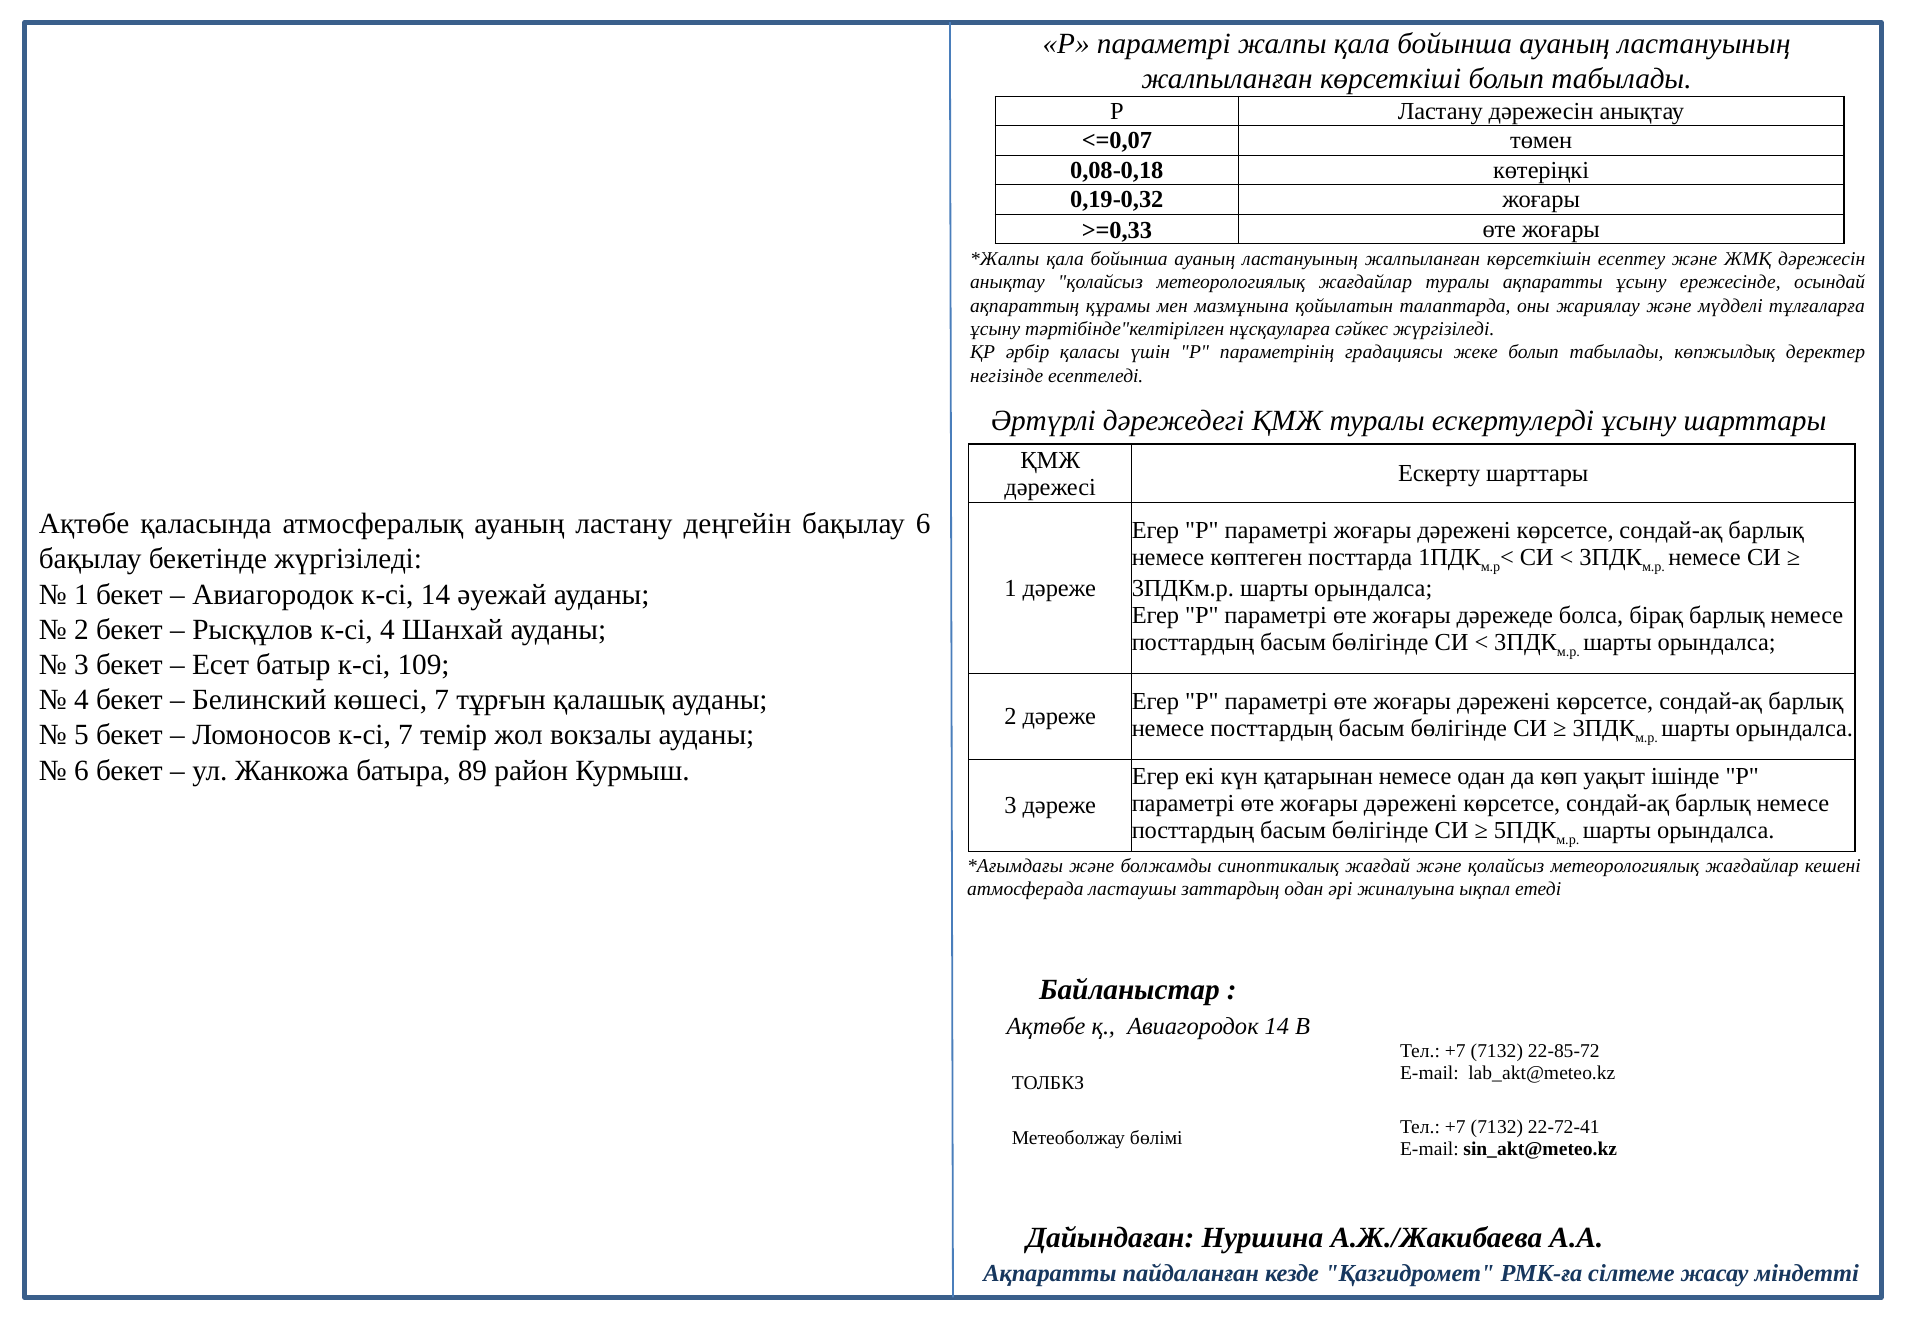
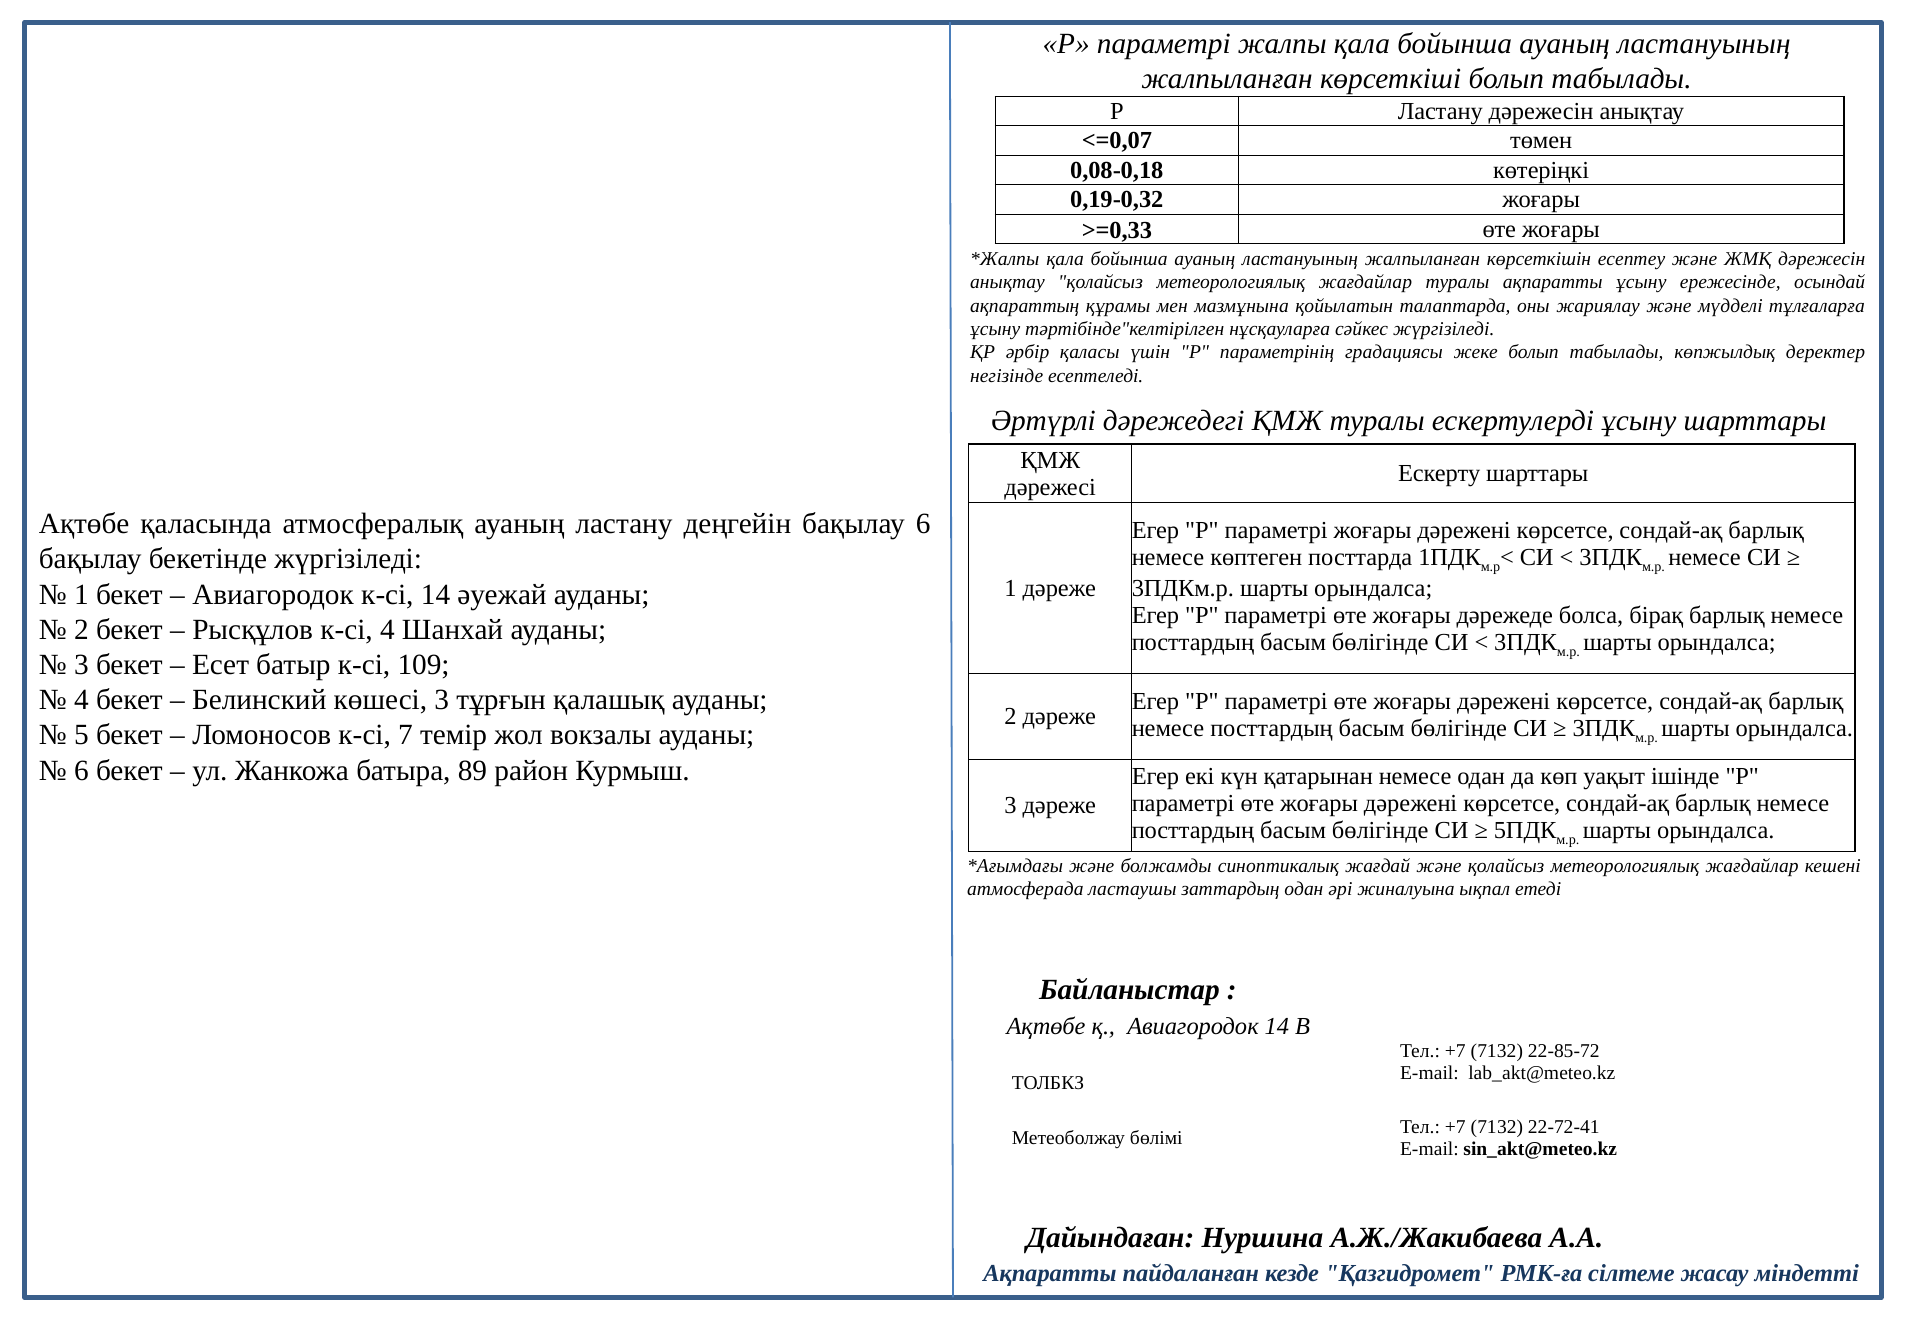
көшесі 7: 7 -> 3 (442, 700)
